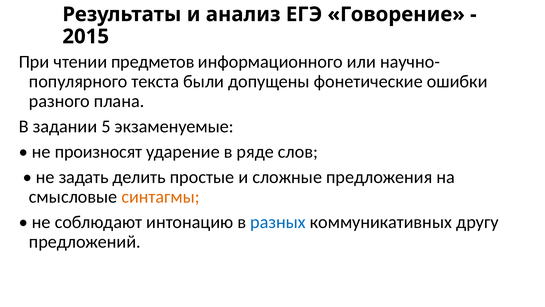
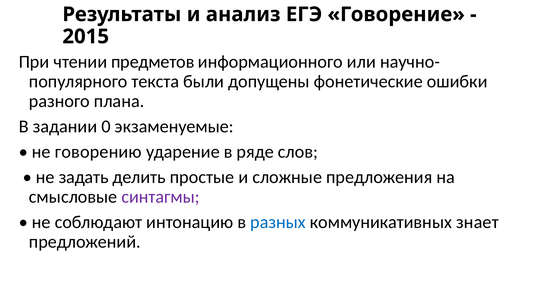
5: 5 -> 0 (106, 126)
произносят: произносят -> говорению (98, 152)
синтагмы colour: orange -> purple (161, 197)
другу: другу -> знает (477, 222)
